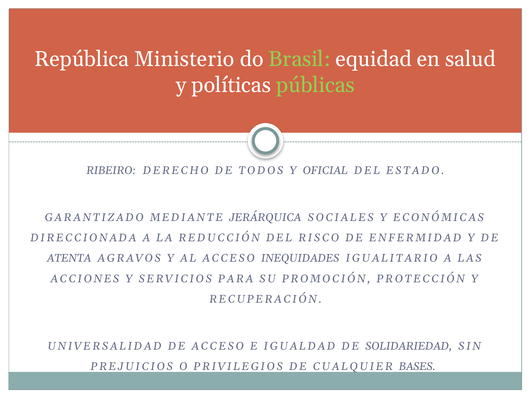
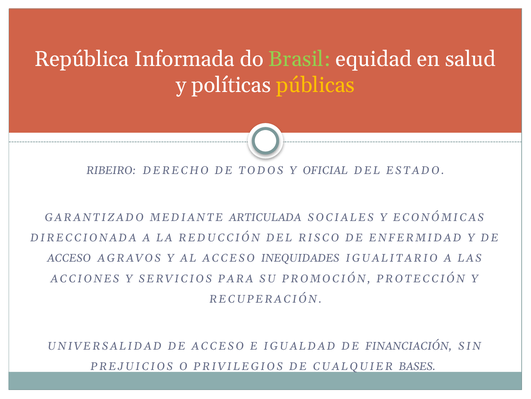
Ministerio: Ministerio -> Informada (184, 59)
públicas colour: light green -> yellow (315, 85)
JERÁRQUICA: JERÁRQUICA -> ARTICULADA (265, 217)
ATENTA: ATENTA -> ACCESO (69, 258)
SOLIDARIEDAD: SOLIDARIEDAD -> FINANCIACIÓN (408, 346)
